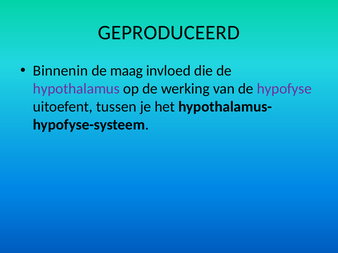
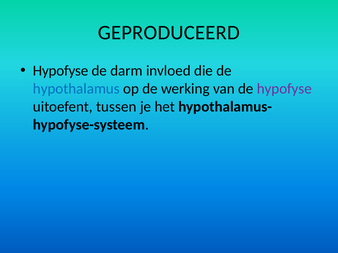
Binnenin: Binnenin -> Hypofyse (61, 71)
maag: maag -> darm (126, 71)
hypothalamus colour: purple -> blue (76, 89)
